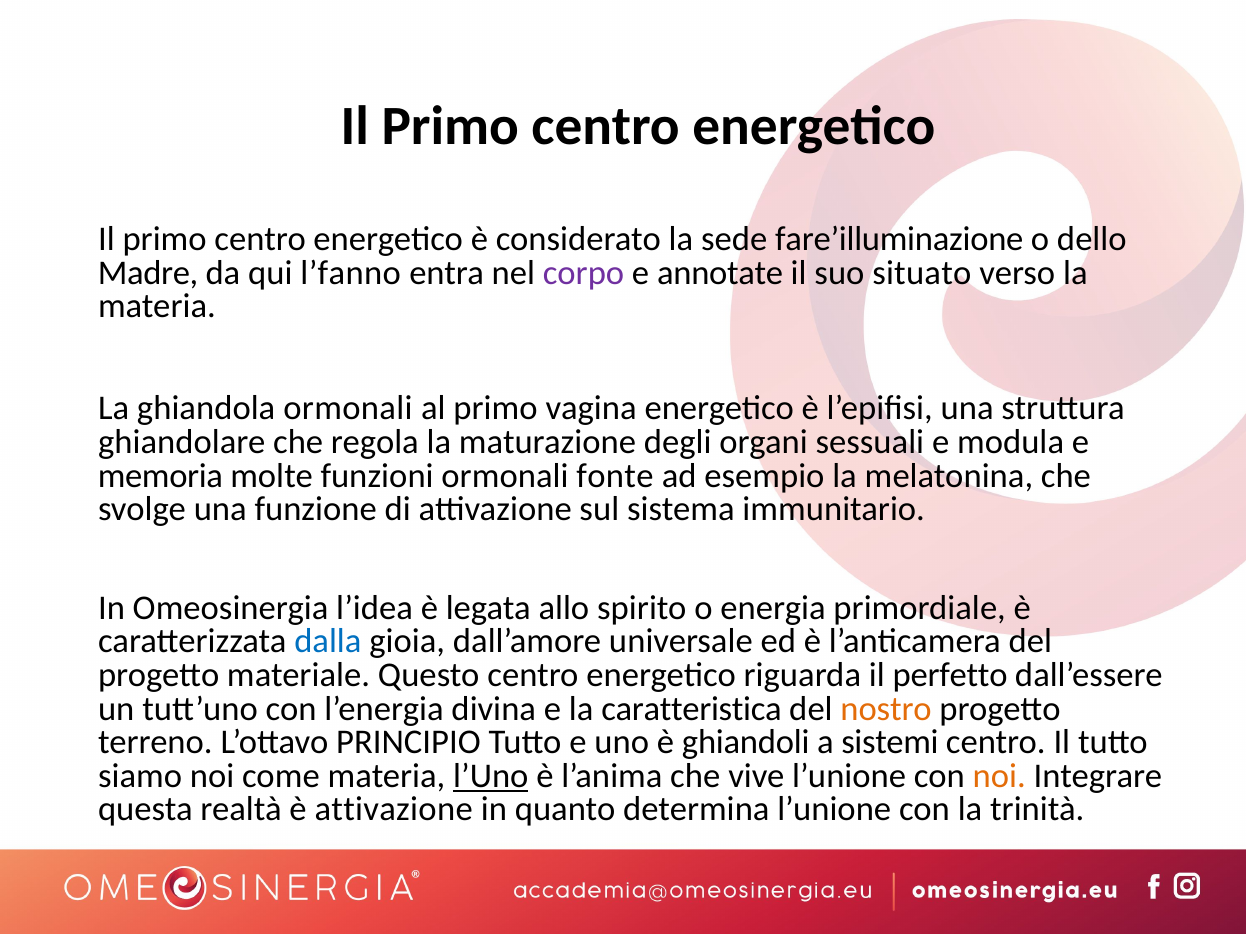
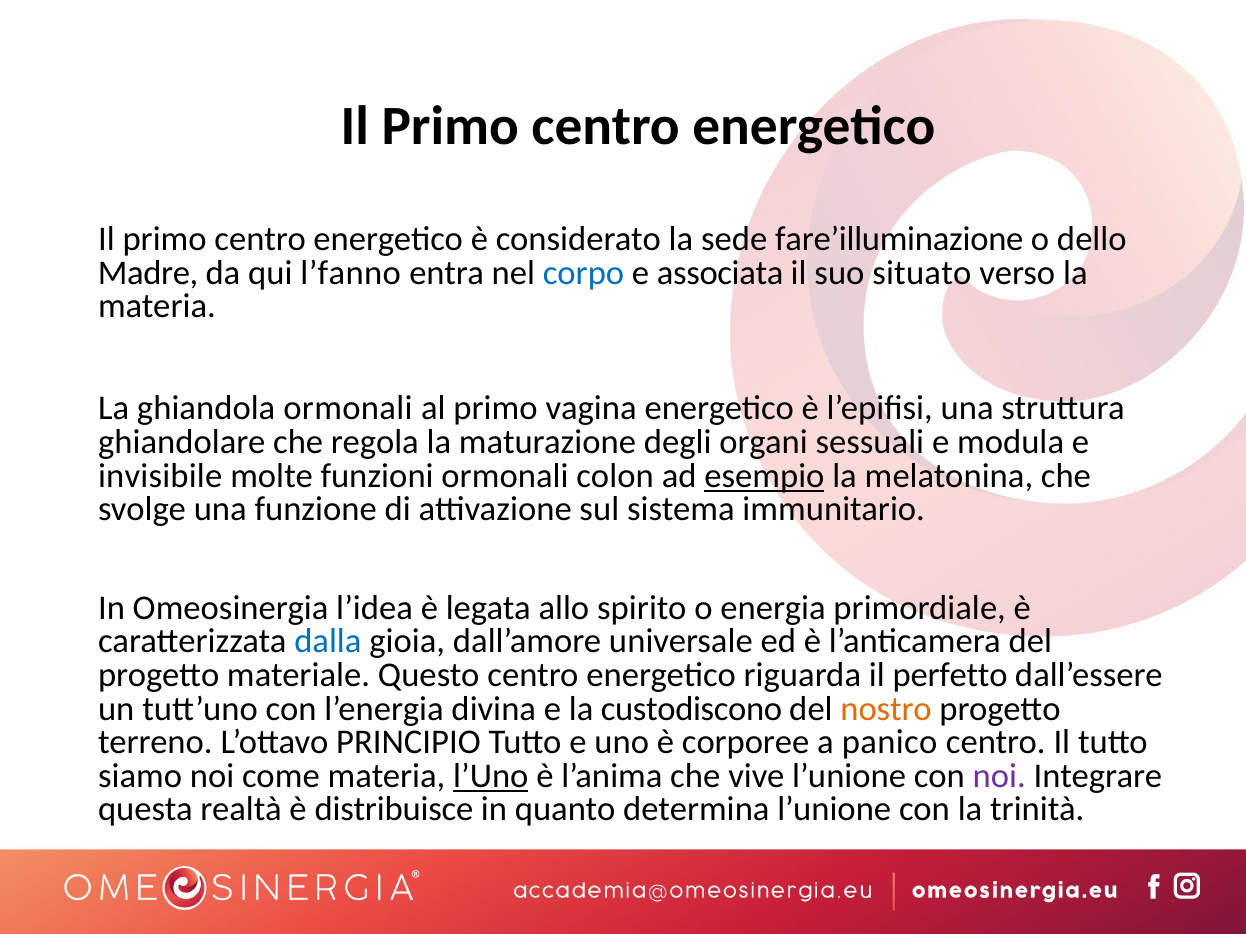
corpo colour: purple -> blue (584, 273)
annotate: annotate -> associata (720, 273)
memoria: memoria -> invisibile (160, 476)
fonte: fonte -> colon (615, 476)
esempio underline: none -> present (764, 476)
caratteristica: caratteristica -> custodiscono (691, 709)
ghiandoli: ghiandoli -> corporee (746, 743)
sistemi: sistemi -> panico (890, 743)
noi colour: orange -> purple (999, 776)
è attivazione: attivazione -> distribuisce (394, 810)
